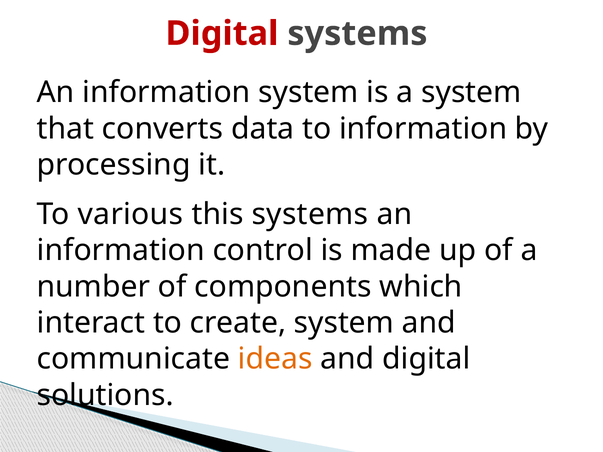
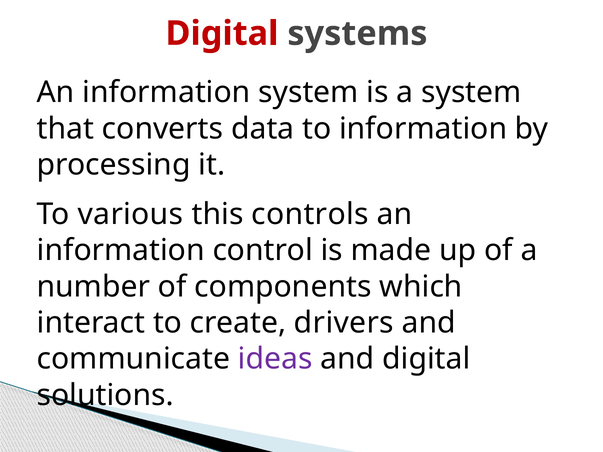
this systems: systems -> controls (310, 215)
create system: system -> drivers (344, 323)
ideas colour: orange -> purple (275, 359)
